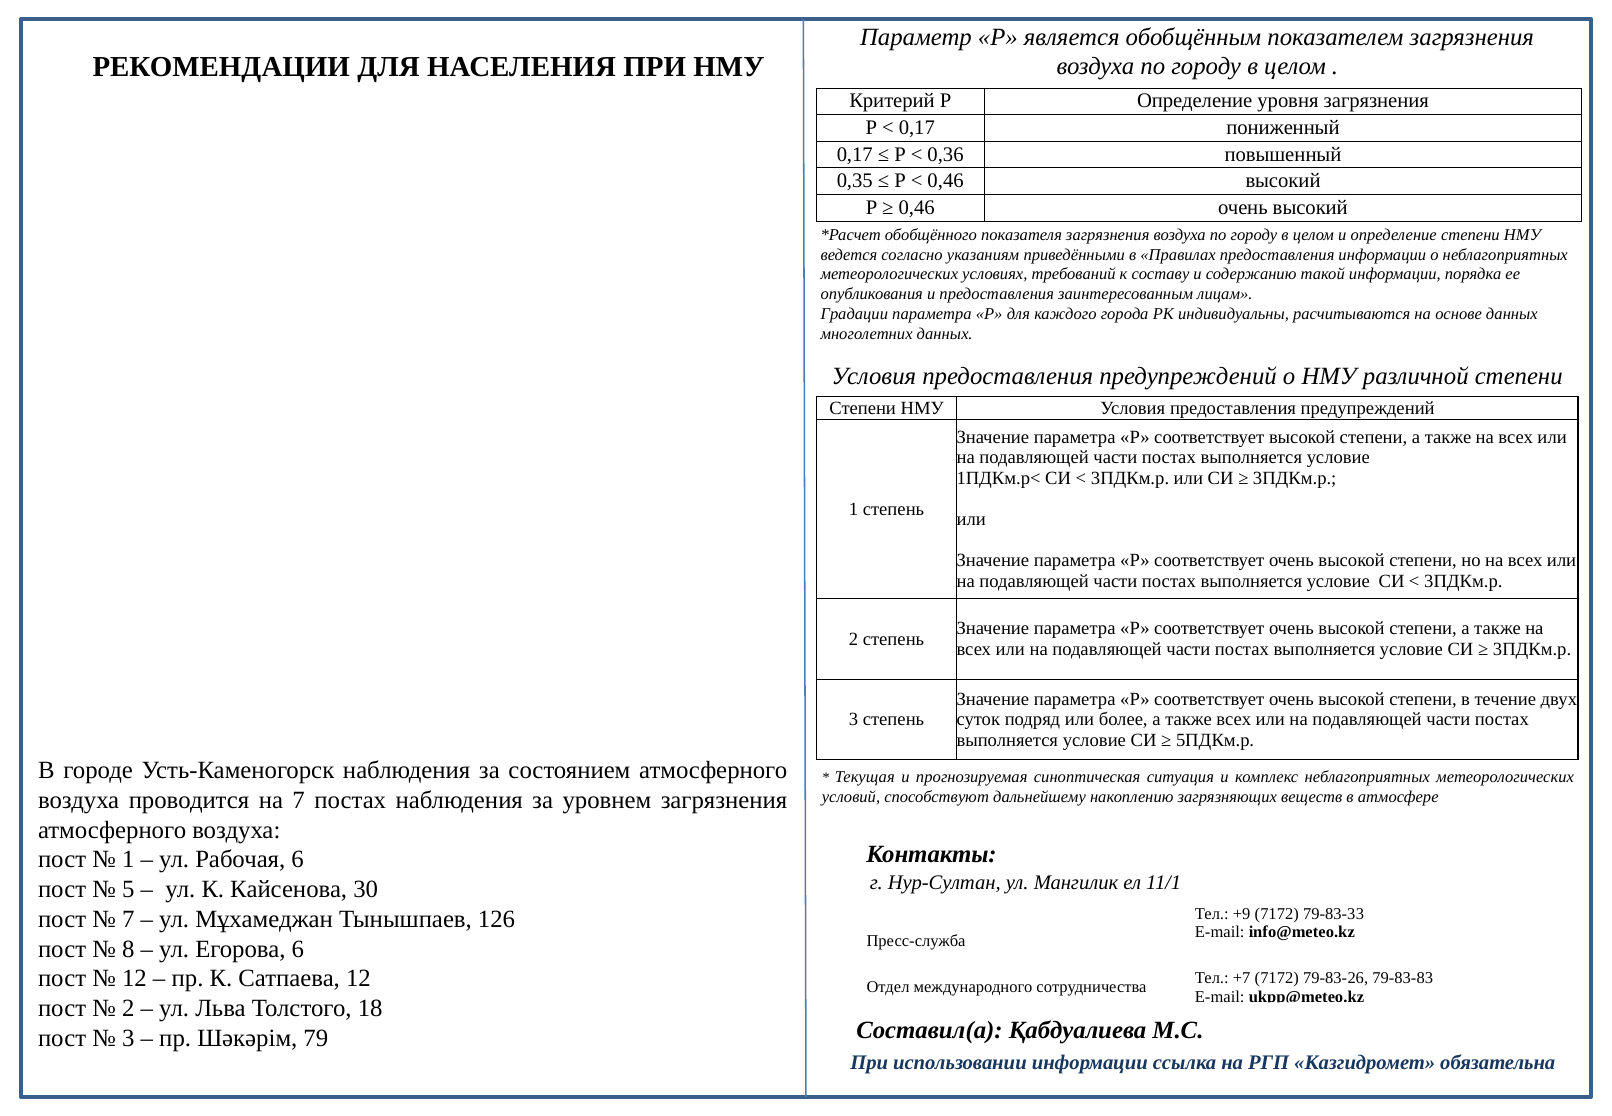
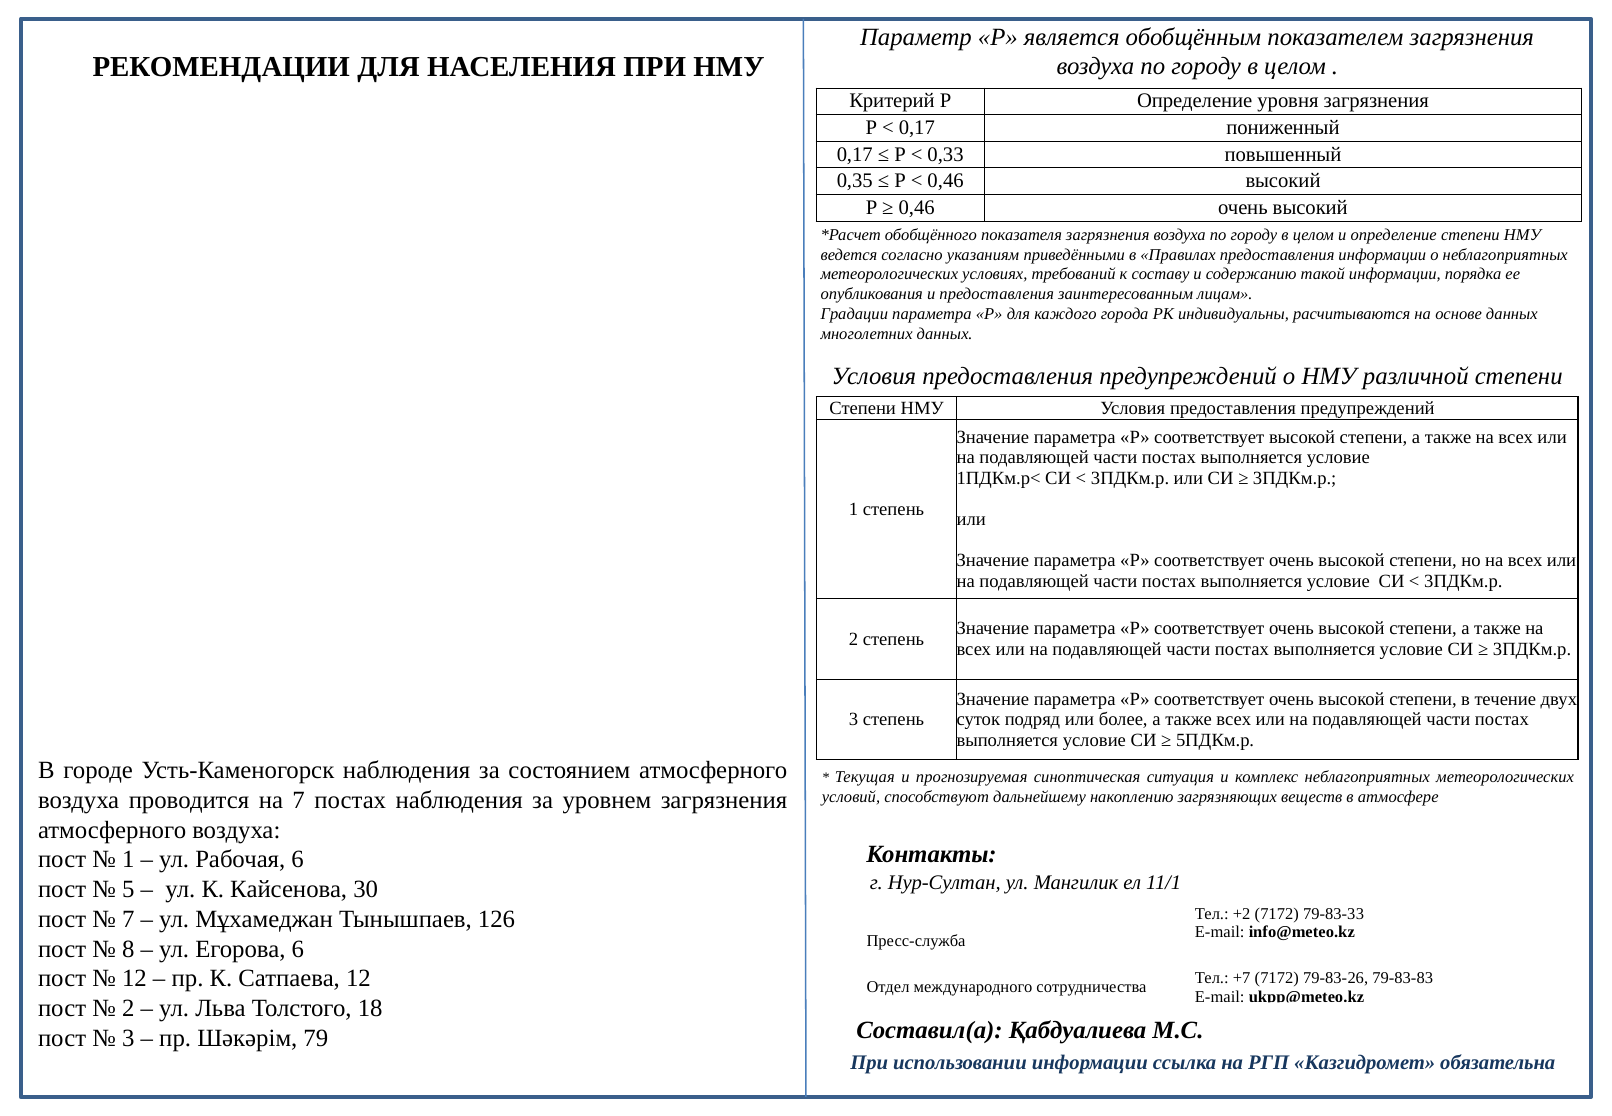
0,36: 0,36 -> 0,33 (946, 154)
+9: +9 -> +2 (1242, 914)
